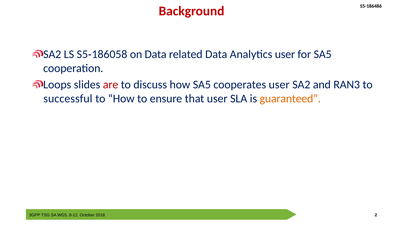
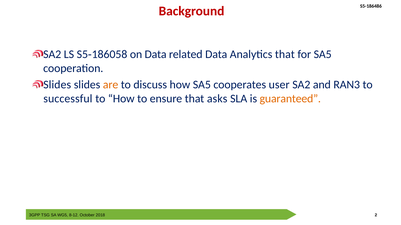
Analytics user: user -> that (285, 55)
Loops: Loops -> Slides (57, 85)
are colour: red -> orange (111, 85)
that user: user -> asks (217, 99)
